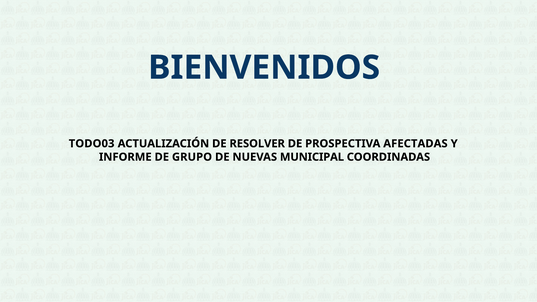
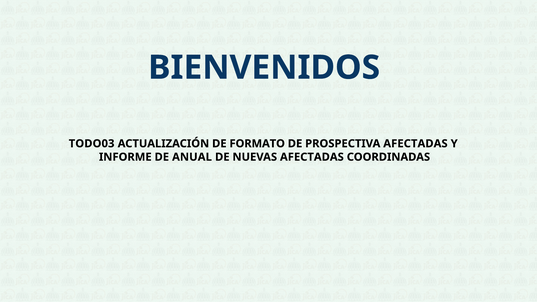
RESOLVER: RESOLVER -> FORMATO (257, 144)
GRUPO: GRUPO -> ANUAL (192, 157)
NUEVAS MUNICIPAL: MUNICIPAL -> AFECTADAS (312, 157)
